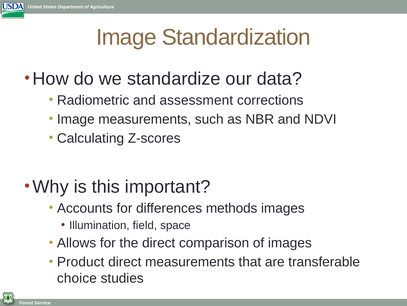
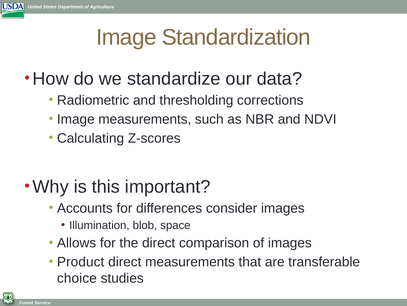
assessment: assessment -> thresholding (196, 100)
methods: methods -> consider (232, 208)
field: field -> blob (145, 225)
